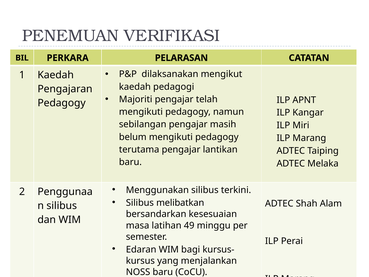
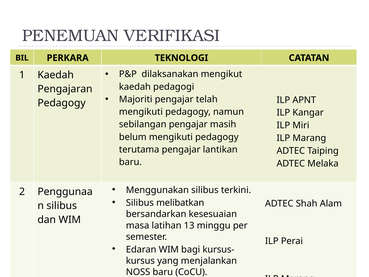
PELARASAN: PELARASAN -> TEKNOLOGI (181, 58)
49: 49 -> 13 (189, 225)
